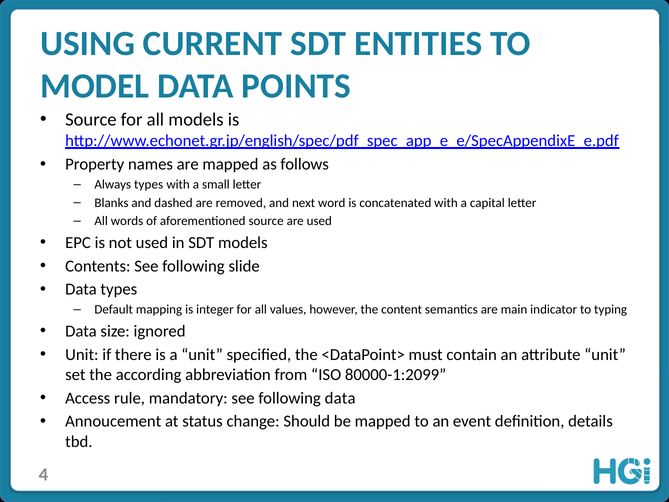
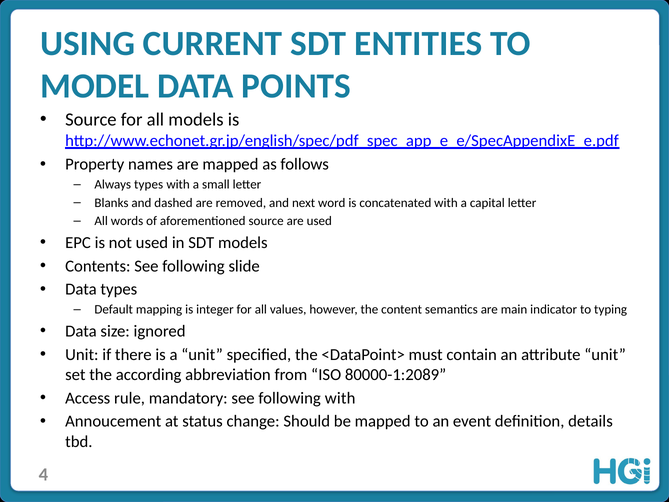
80000-1:2099: 80000-1:2099 -> 80000-1:2089 (396, 374)
following data: data -> with (340, 398)
